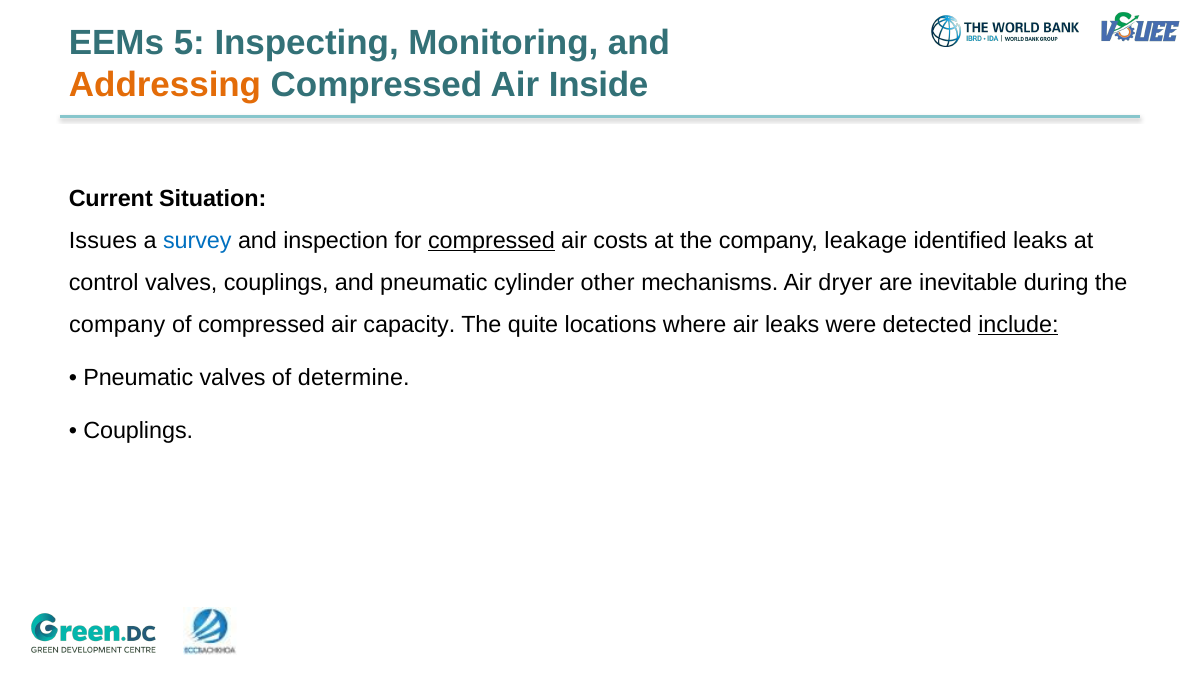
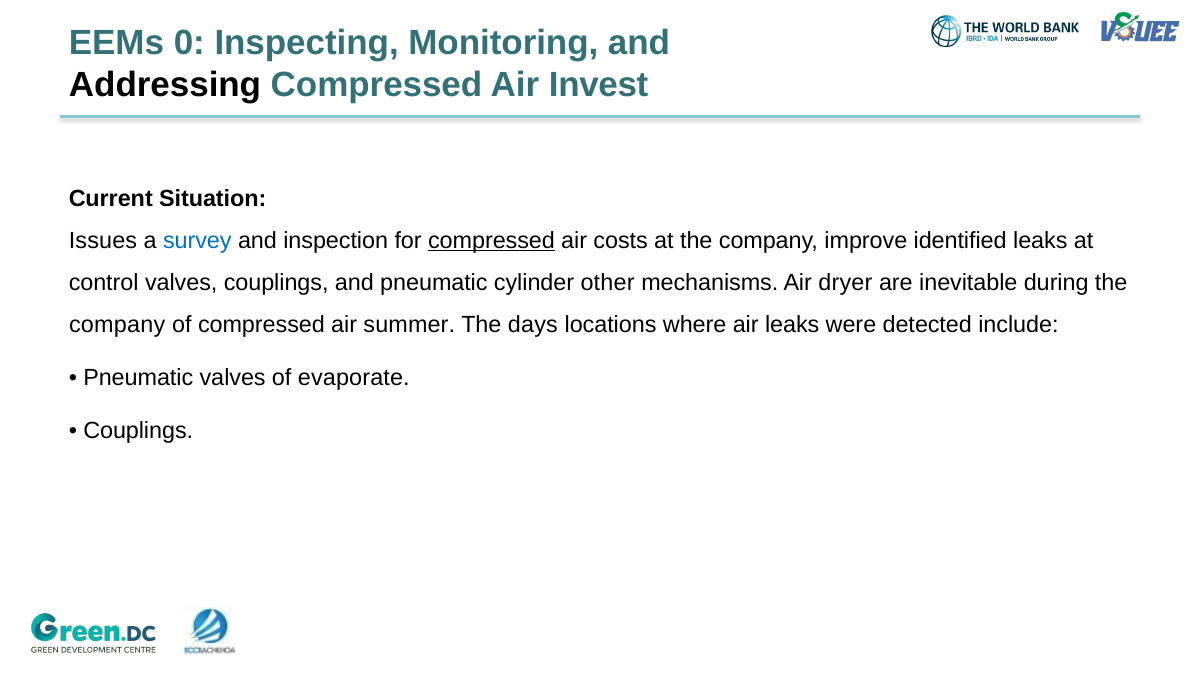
5: 5 -> 0 (189, 43)
Addressing colour: orange -> black (165, 85)
Inside: Inside -> Invest (599, 85)
leakage: leakage -> improve (866, 241)
capacity: capacity -> summer (409, 325)
quite: quite -> days (533, 325)
include underline: present -> none (1018, 325)
determine: determine -> evaporate (354, 378)
